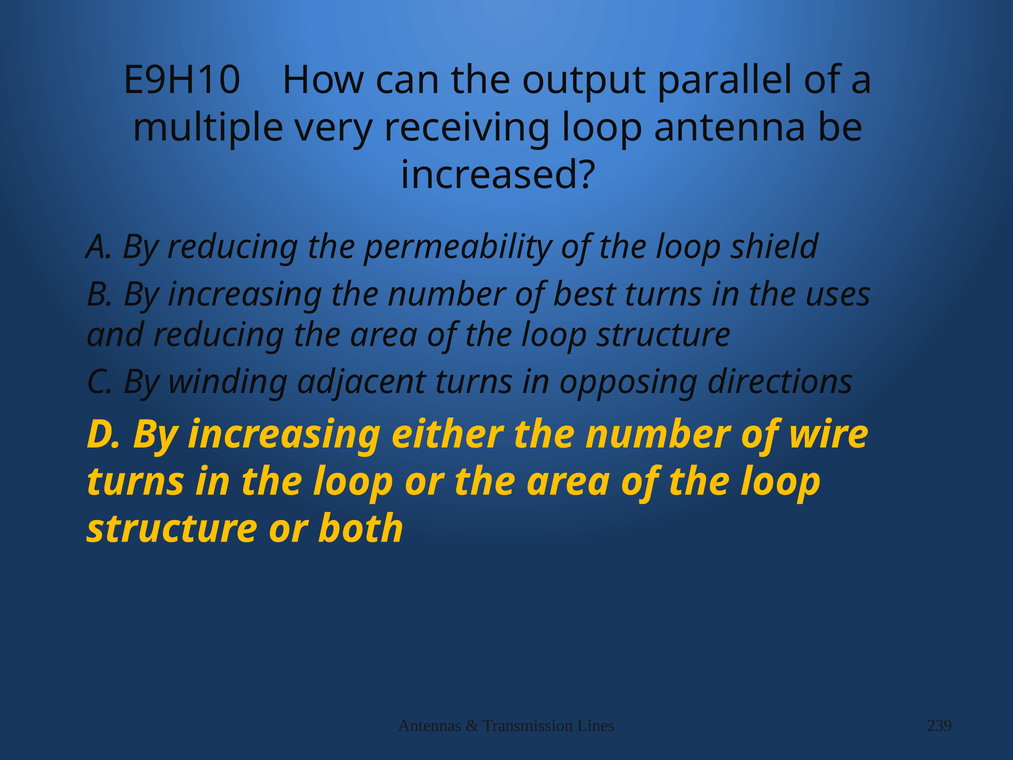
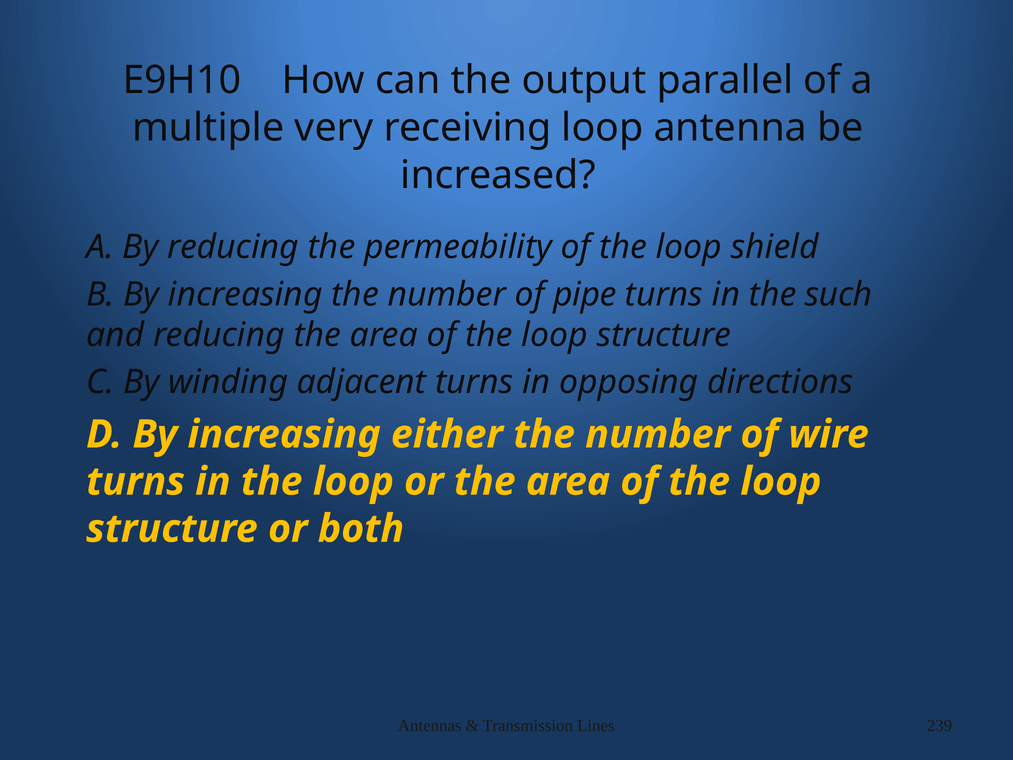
best: best -> pipe (585, 294)
uses: uses -> such (839, 294)
